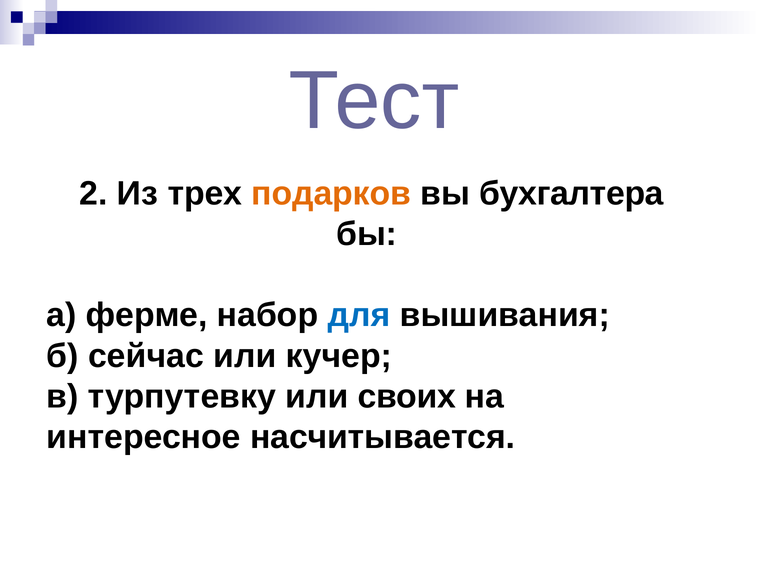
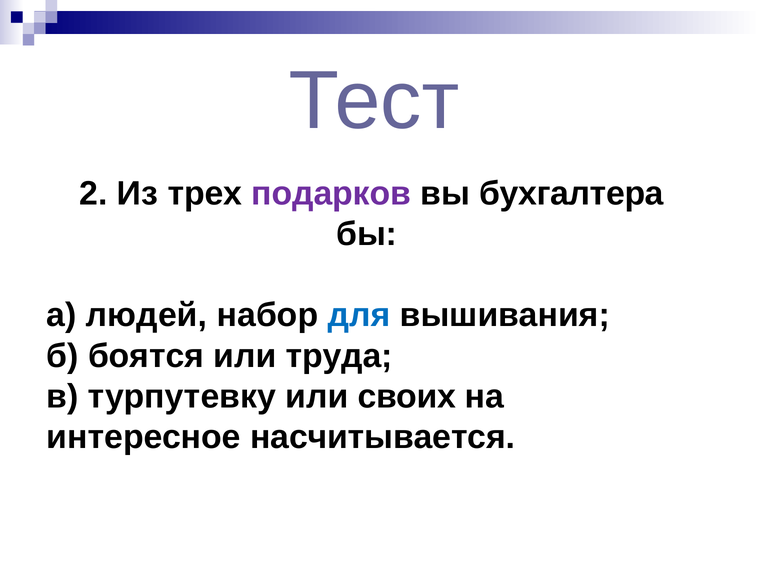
подарков colour: orange -> purple (331, 193)
ферме: ферме -> людей (147, 315)
сейчас: сейчас -> боятся (146, 356)
кучер: кучер -> труда (339, 356)
